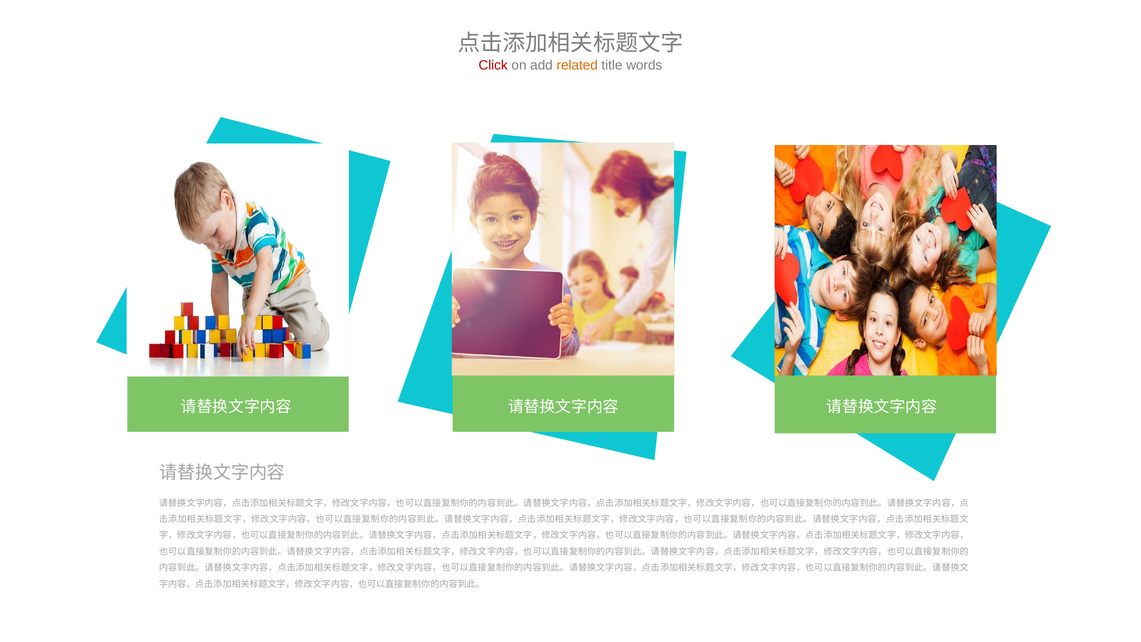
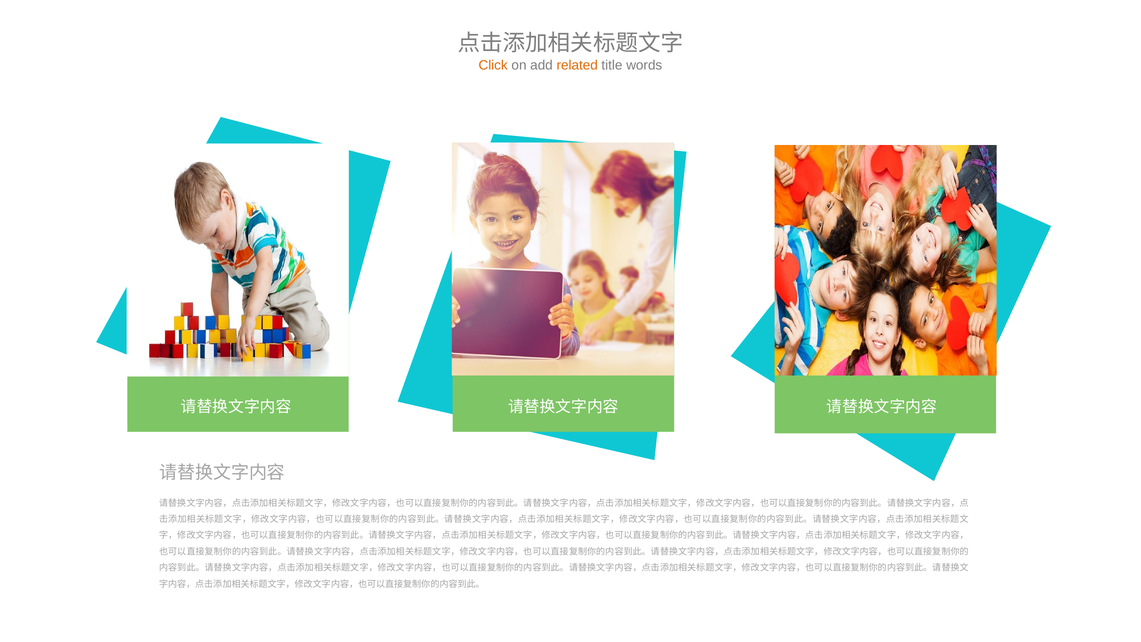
Click colour: red -> orange (493, 65)
